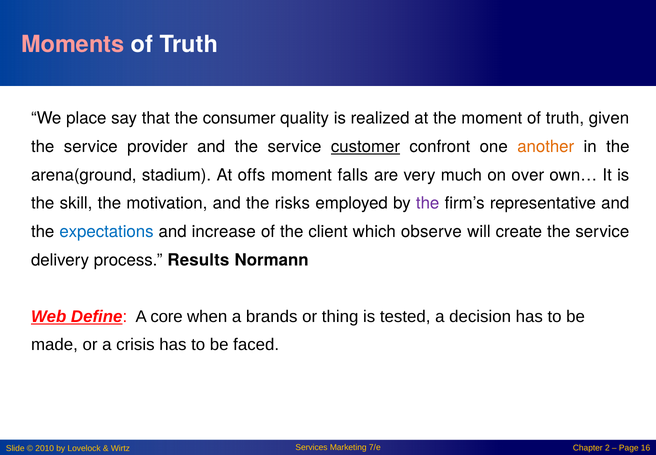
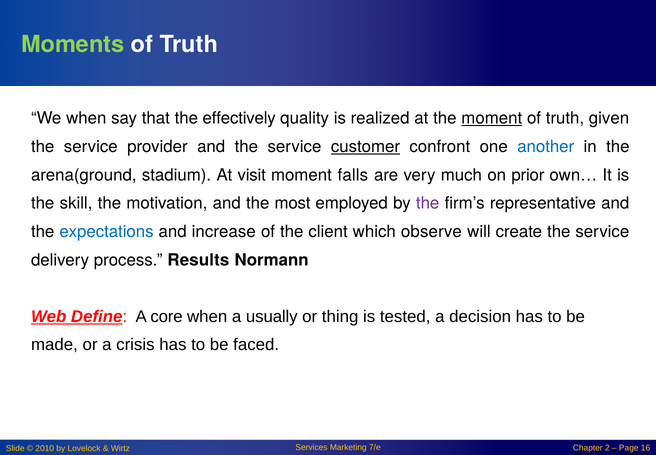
Moments colour: pink -> light green (73, 45)
We place: place -> when (86, 118)
consumer: consumer -> effectively (239, 118)
moment underline: none -> present (492, 118)
another colour: orange -> blue (546, 146)
offs: offs -> visit (252, 175)
over: over -> prior (528, 175)
risks: risks -> most (293, 203)
brands: brands -> usually (272, 316)
